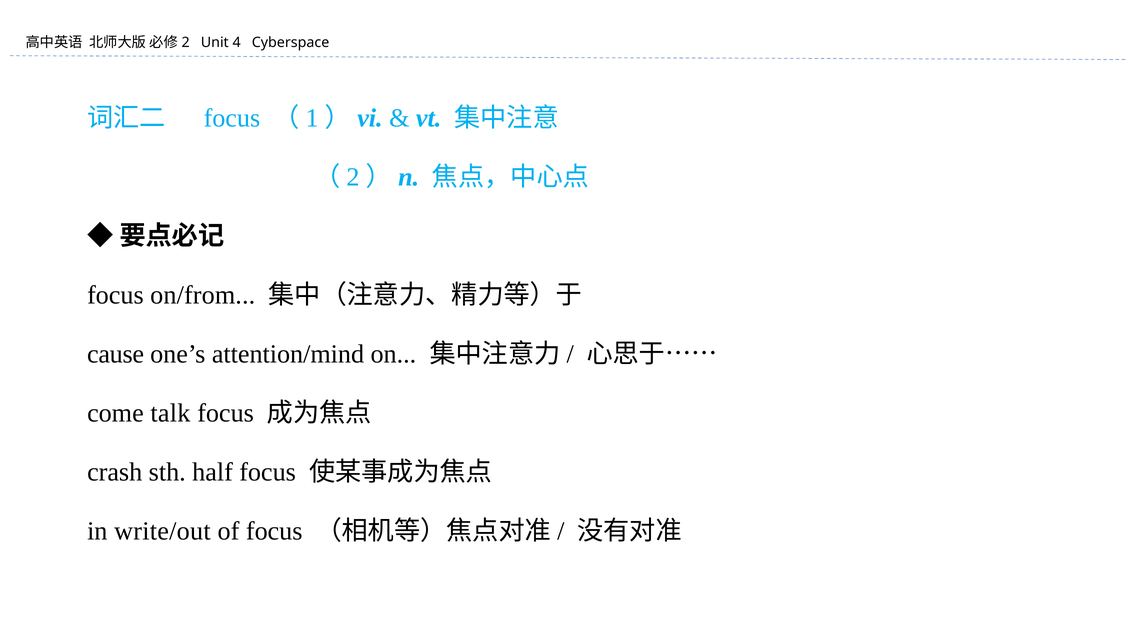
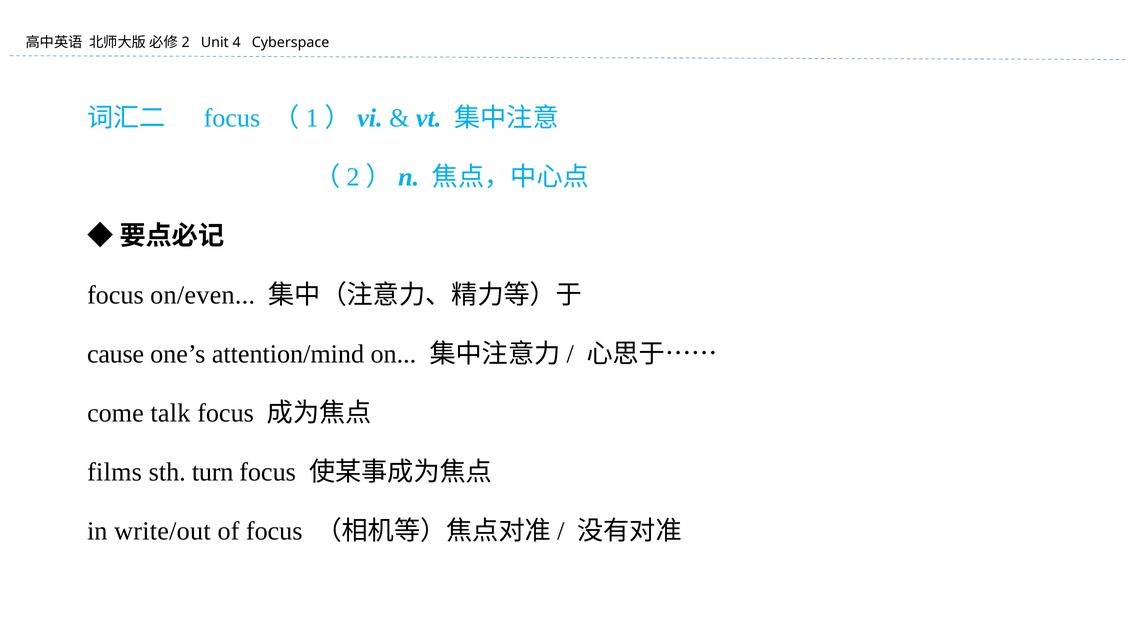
on/from: on/from -> on/even (203, 295)
crash: crash -> films (115, 472)
half: half -> turn (213, 472)
